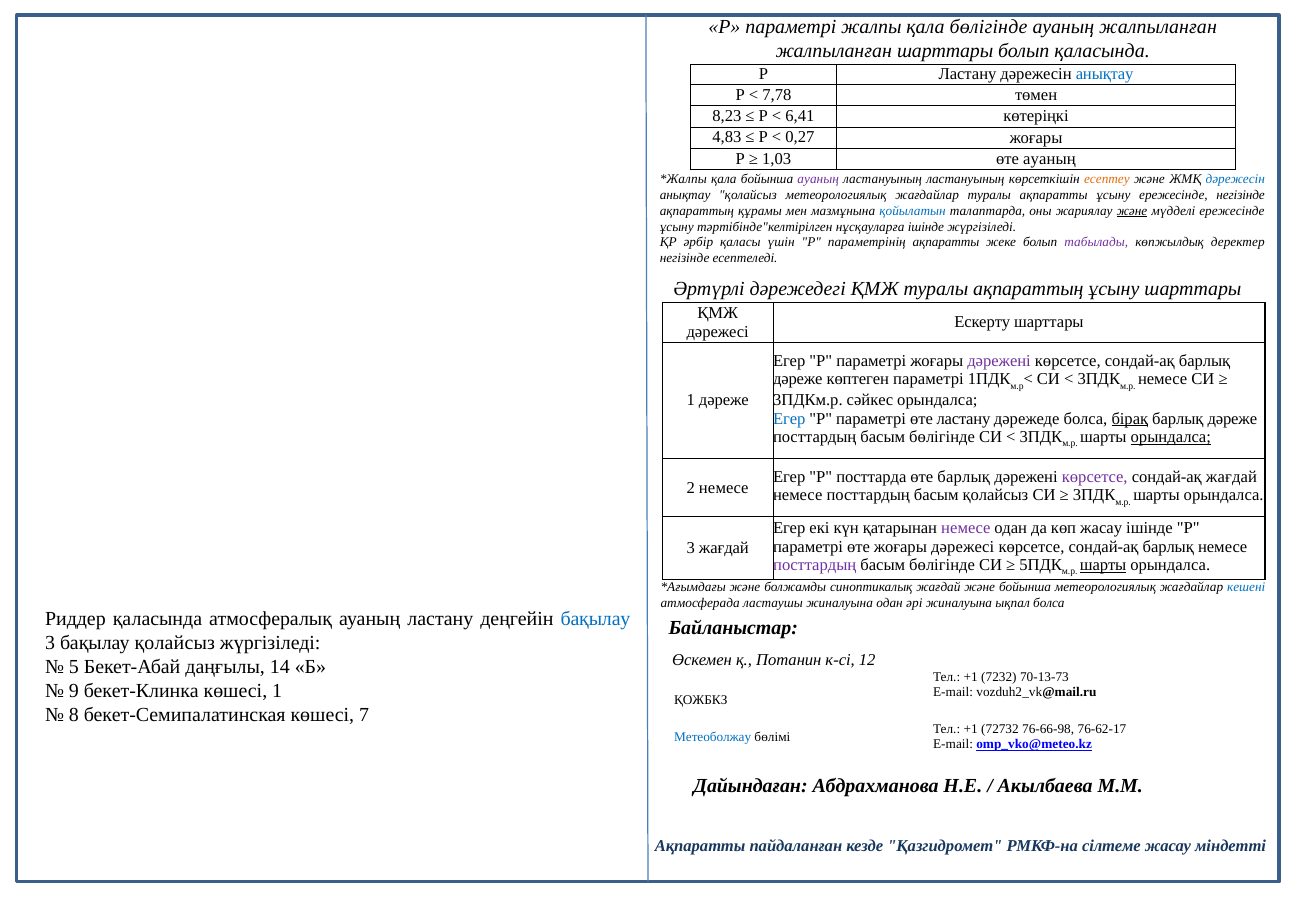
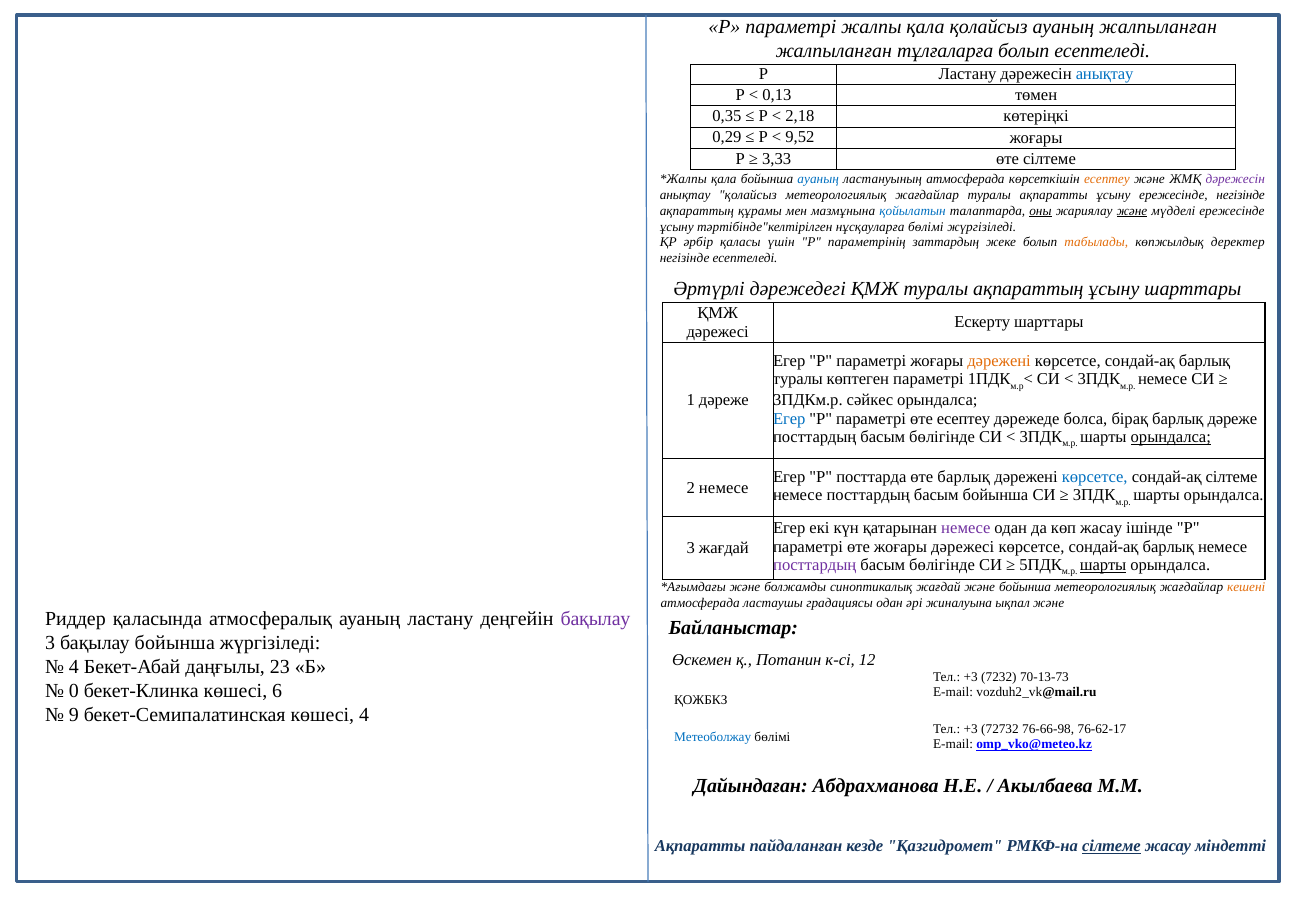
қала бөлігінде: бөлігінде -> қолайсыз (989, 27)
жалпыланған шарттары: шарттары -> тұлғаларға (945, 51)
болып қаласында: қаласында -> есептеледі (1102, 51)
7,78: 7,78 -> 0,13 (777, 95)
8,23: 8,23 -> 0,35 (727, 116)
6,41: 6,41 -> 2,18 (800, 116)
4,83: 4,83 -> 0,29 (727, 138)
0,27: 0,27 -> 9,52 (800, 138)
1,03: 1,03 -> 3,33 (777, 159)
өте ауаның: ауаның -> сілтеме (1049, 159)
ауаның colour: purple -> blue (818, 179)
ластануының ластануының: ластануының -> атмосферада (965, 179)
дәрежесін colour: blue -> purple (1235, 179)
оны underline: none -> present (1040, 211)
нұсқауларға ішінде: ішінде -> бөлімі (926, 227)
параметрінің ақпаратты: ақпаратты -> заттардың (946, 243)
табылады colour: purple -> orange (1096, 243)
дәрежені colour: purple -> orange (999, 361)
дәреже: дәреже -> туралы (798, 380)
өте ластану: ластану -> есептеу (964, 419)
бірақ underline: present -> none (1130, 419)
көрсетсе colour: purple -> blue (1095, 477)
сондай-ақ жағдай: жағдай -> сілтеме (1232, 477)
басым қолайсыз: қолайсыз -> бойынша (995, 495)
кешені colour: blue -> orange (1246, 587)
ластаушы жиналуына: жиналуына -> градациясы (840, 603)
ықпал болса: болса -> және (1049, 603)
бақылау colour: blue -> purple (596, 619)
бақылау қолайсыз: қолайсыз -> бойынша (175, 643)
5: 5 -> 4 (74, 667)
14: 14 -> 23 (280, 667)
+1: +1 -> +3 (971, 678)
9: 9 -> 0 (74, 691)
көшесі 1: 1 -> 6 (277, 691)
8: 8 -> 9 (74, 715)
көшесі 7: 7 -> 4 (364, 715)
+1: +1 -> +3 (971, 729)
сілтеме underline: none -> present (1111, 847)
